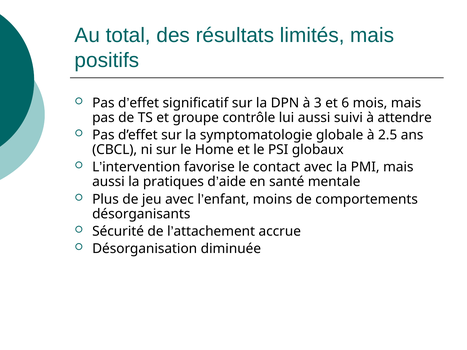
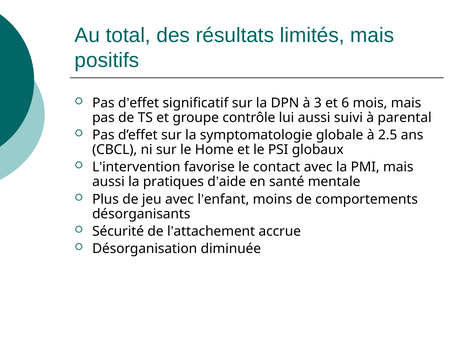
attendre: attendre -> parental (405, 118)
